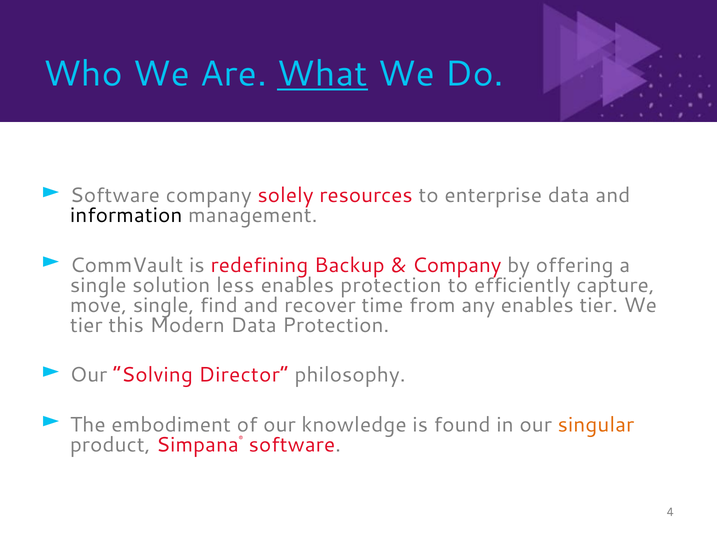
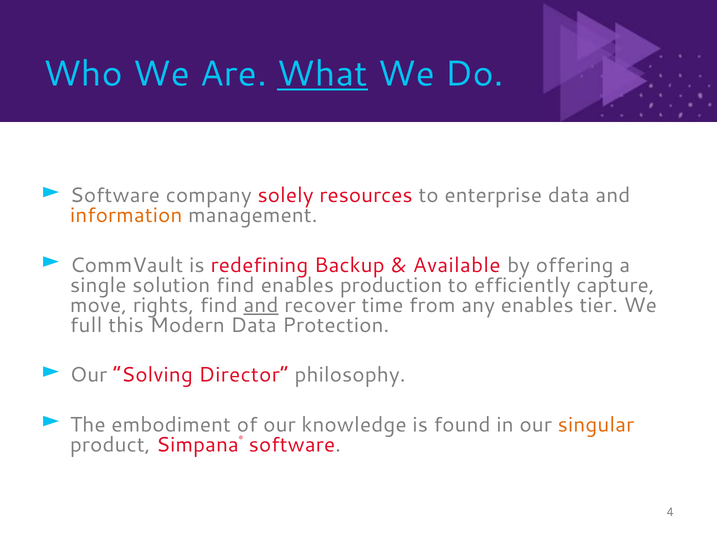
information colour: black -> orange (126, 215)
Company: Company -> Available (457, 265)
solution less: less -> find (235, 285)
enables protection: protection -> production (391, 285)
move single: single -> rights (164, 305)
and underline: none -> present (261, 305)
tier: tier -> full (86, 325)
